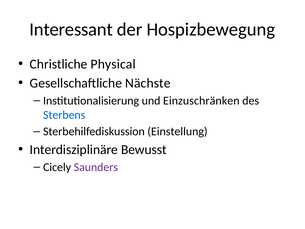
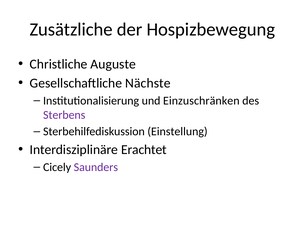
Interessant: Interessant -> Zusätzliche (71, 30)
Physical: Physical -> Auguste (113, 64)
Sterbens colour: blue -> purple (64, 115)
Bewusst: Bewusst -> Erachtet (144, 149)
